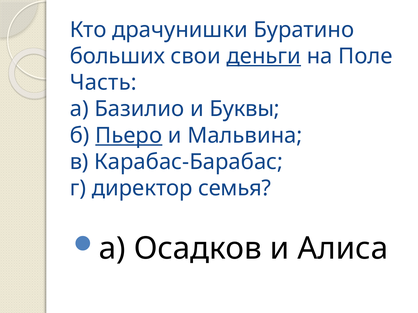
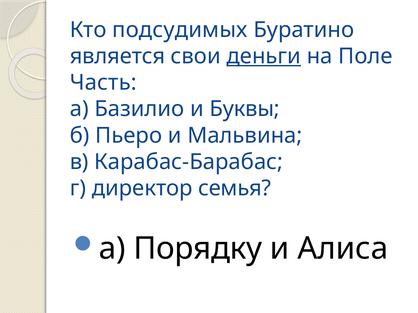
драчунишки: драчунишки -> подсудимых (180, 30)
больших: больших -> является (117, 56)
Пьеро underline: present -> none (129, 136)
Осадков: Осадков -> Порядку (198, 249)
